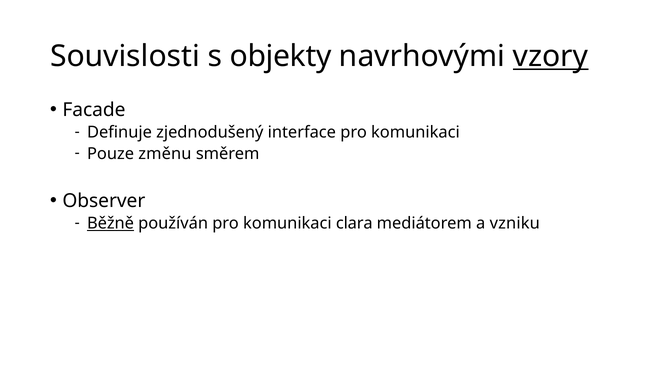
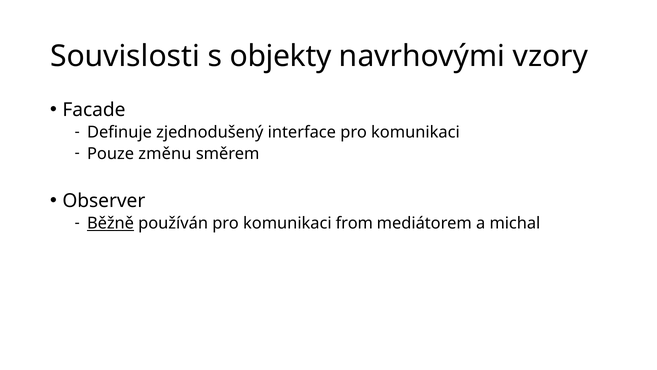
vzory underline: present -> none (551, 56)
clara: clara -> from (354, 223)
vzniku: vzniku -> michal (515, 223)
